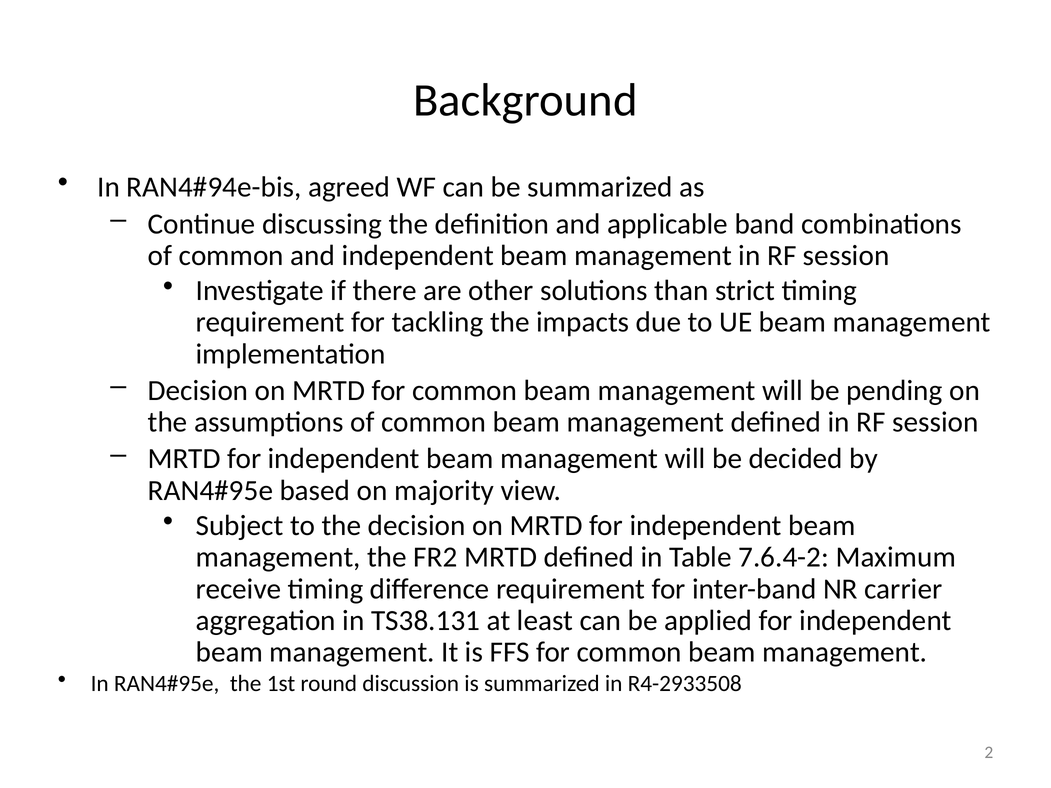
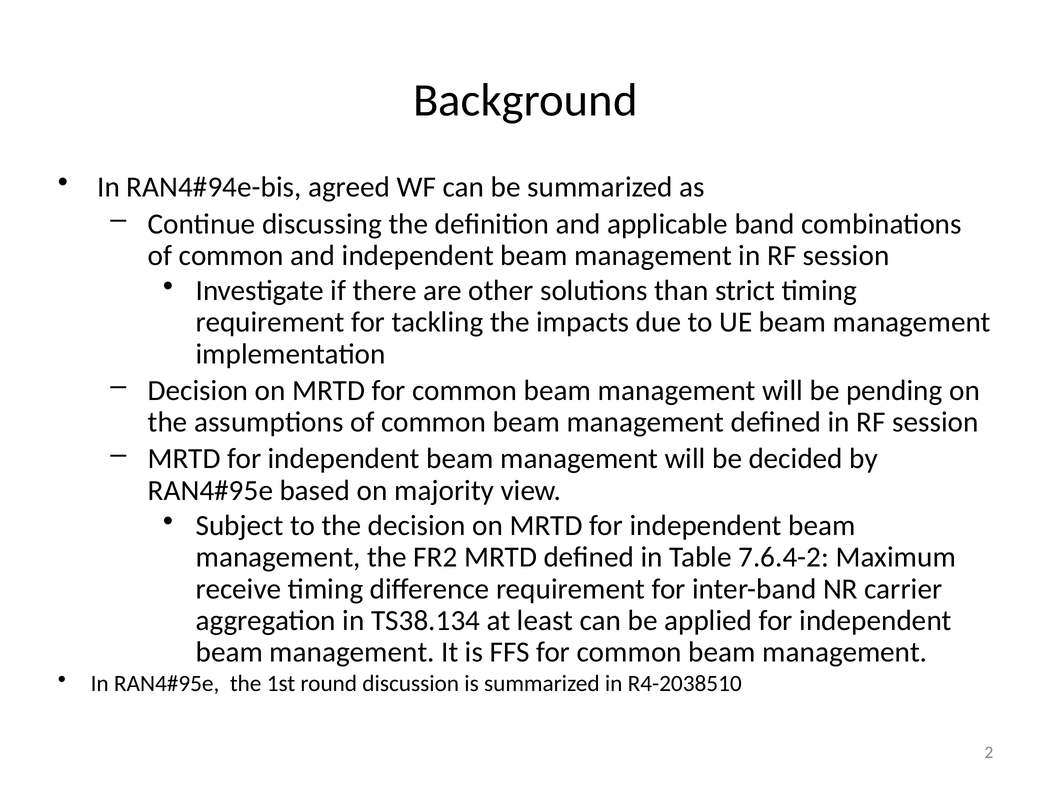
TS38.131: TS38.131 -> TS38.134 (426, 621)
R4-2933508: R4-2933508 -> R4-2038510 (685, 684)
